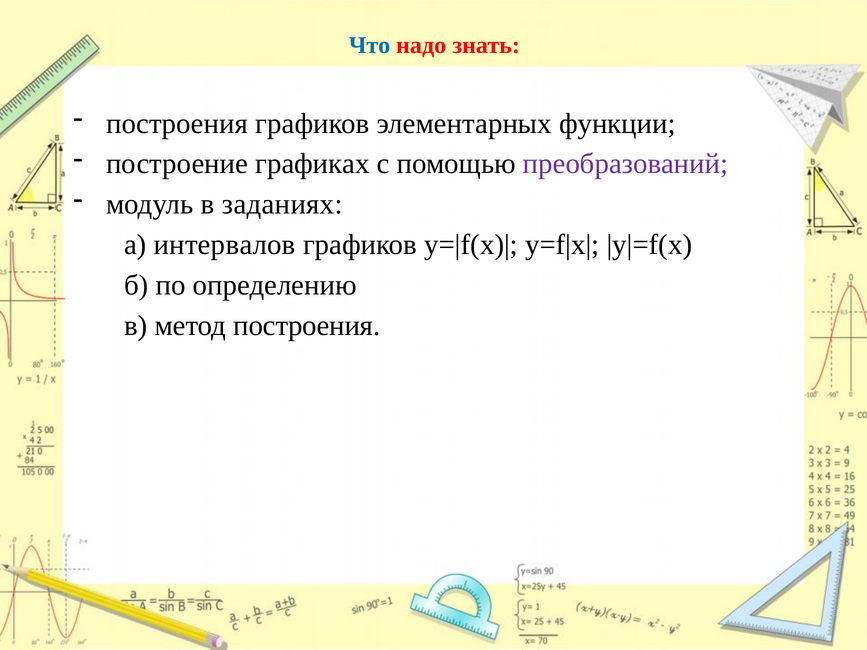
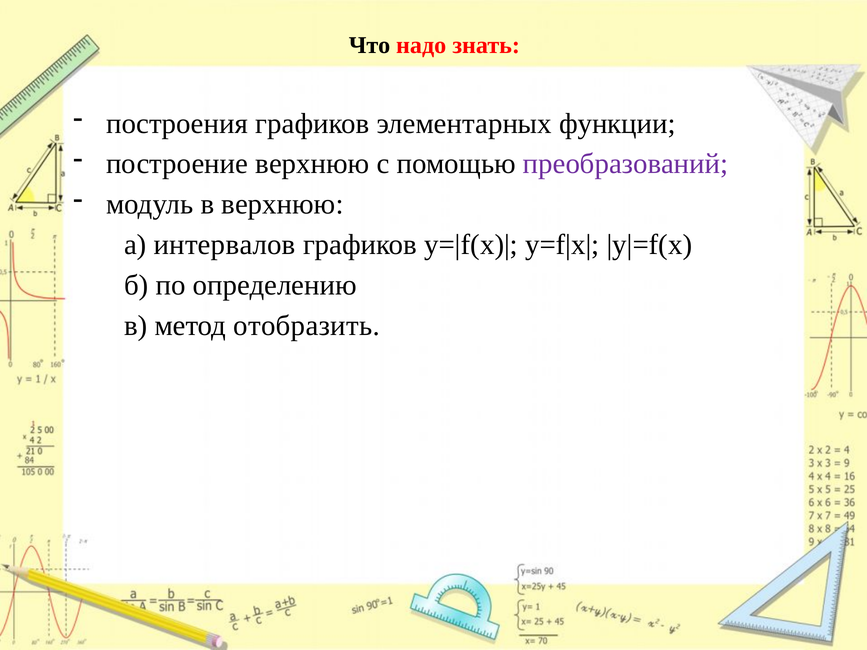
Что colour: blue -> black (370, 45)
построение графиках: графиках -> верхнюю (312, 164)
в заданиях: заданиях -> верхнюю (282, 204)
метод построения: построения -> отобразить (307, 326)
